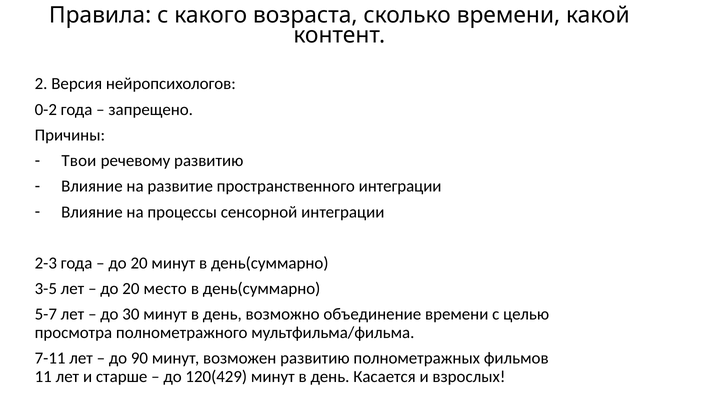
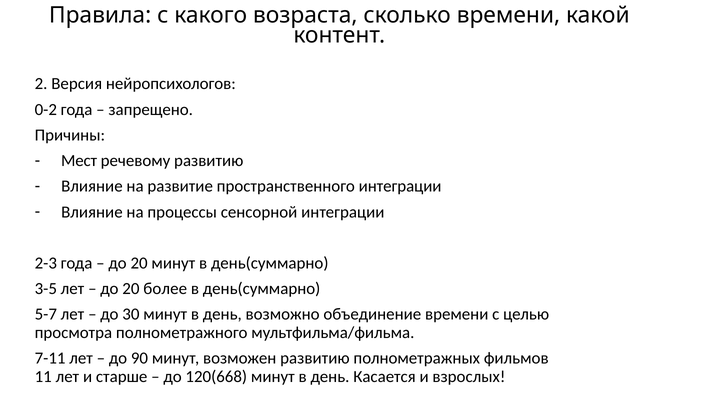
Твои: Твои -> Мест (79, 161)
место: место -> более (165, 289)
120(429: 120(429 -> 120(668 (216, 377)
